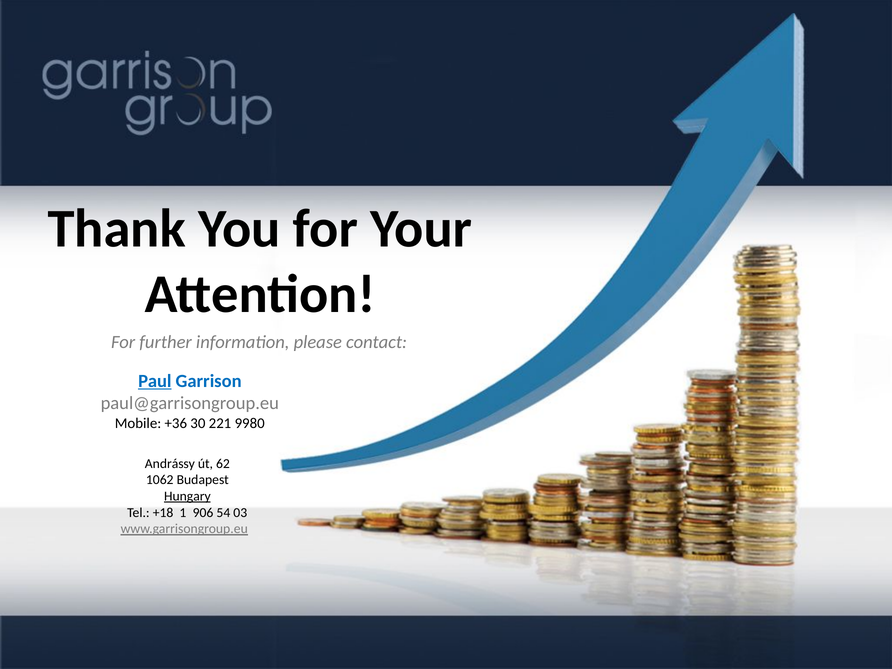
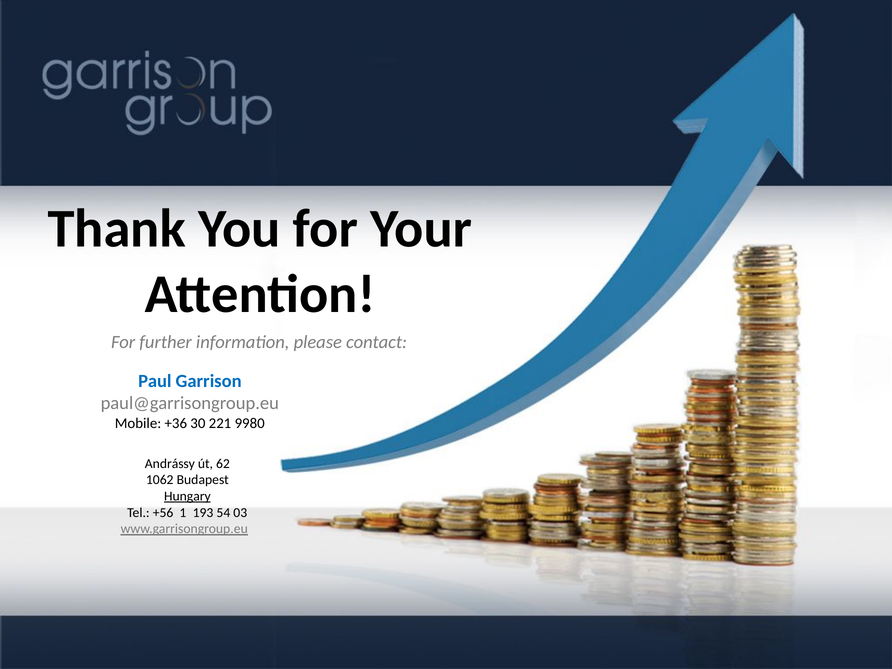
Paul underline: present -> none (155, 381)
+18: +18 -> +56 (163, 513)
906: 906 -> 193 (203, 513)
